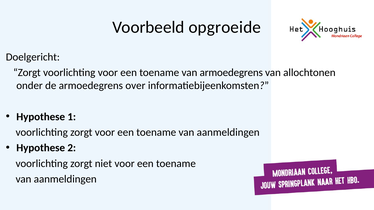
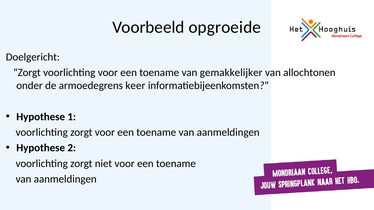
van armoedegrens: armoedegrens -> gemakkelijker (231, 73)
over: over -> keer (135, 86)
